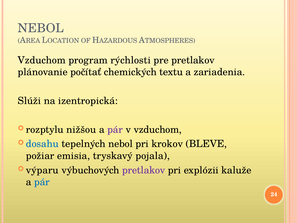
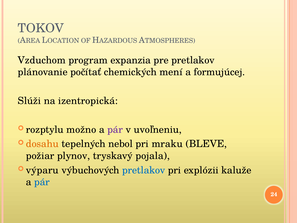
NEBOL: NEBOL -> TOKOV (41, 28)
rýchlosti: rýchlosti -> expanzia (131, 60)
textu: textu -> mení (171, 72)
zariadenia: zariadenia -> formujúcej (219, 72)
nižšou: nižšou -> možno (81, 129)
v vzduchom: vzduchom -> uvoľneniu (158, 129)
dosahu colour: blue -> orange (42, 144)
krokov: krokov -> mraku (167, 144)
emisia: emisia -> plynov (74, 156)
pretlakov colour: purple -> blue (144, 170)
